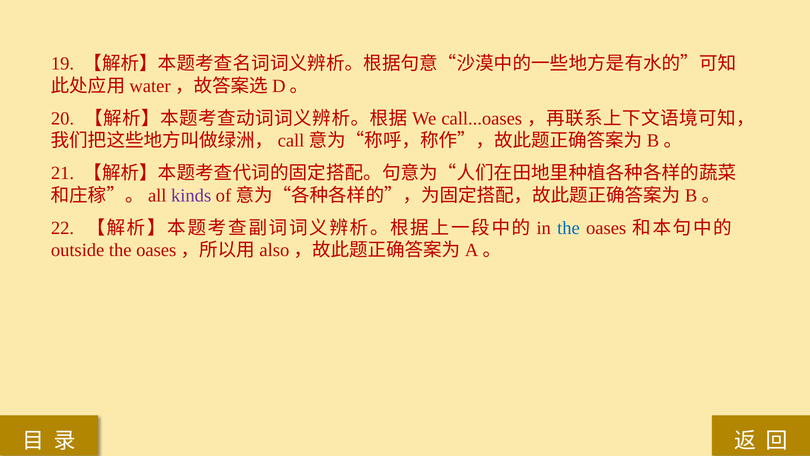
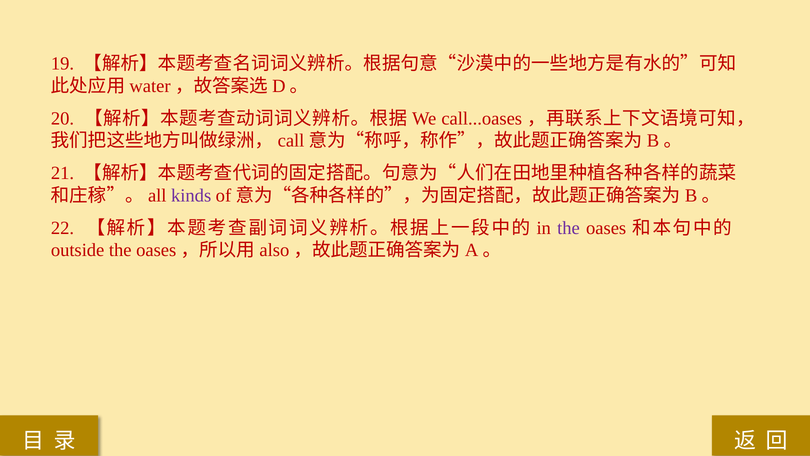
the colour: blue -> purple (569, 228)
